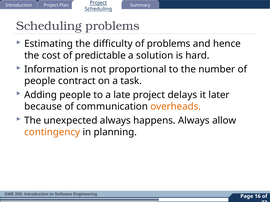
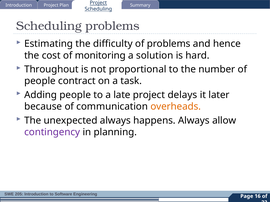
predictable: predictable -> monitoring (100, 56)
Information: Information -> Throughout (51, 69)
contingency colour: orange -> purple (52, 132)
